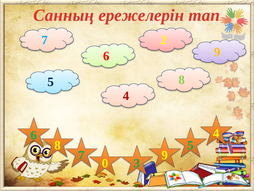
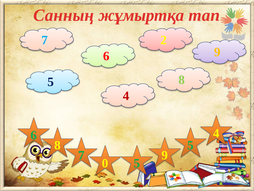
ережелерін: ережелерін -> жұмыртқа (141, 15)
0 3: 3 -> 5 (137, 163)
